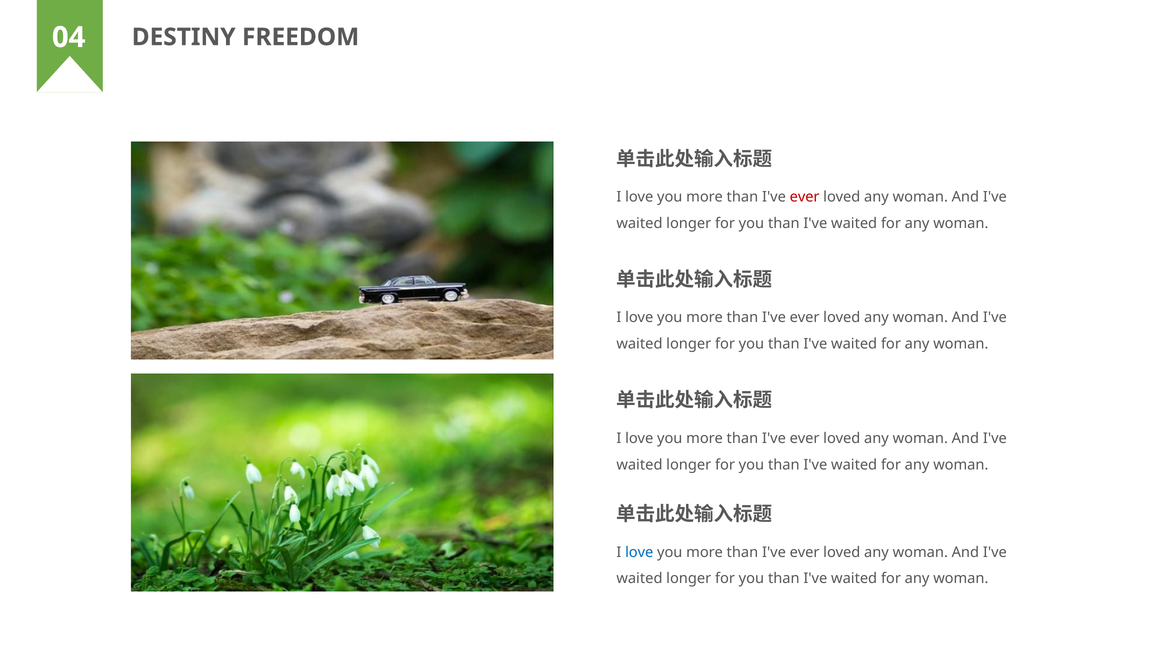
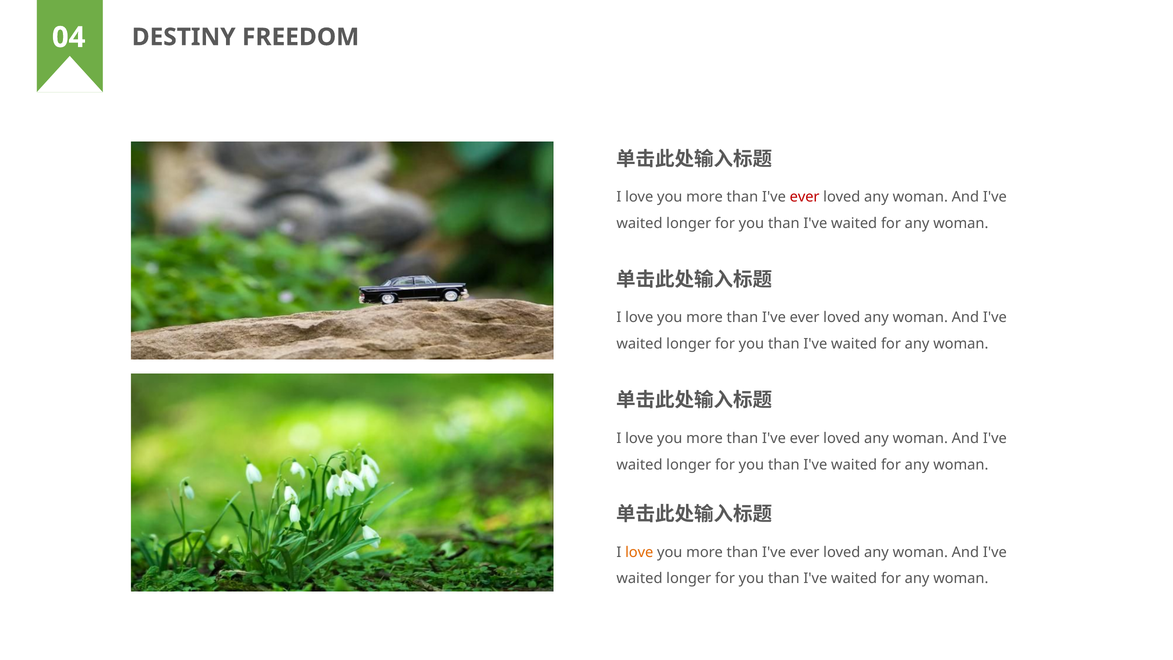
love colour: blue -> orange (639, 552)
